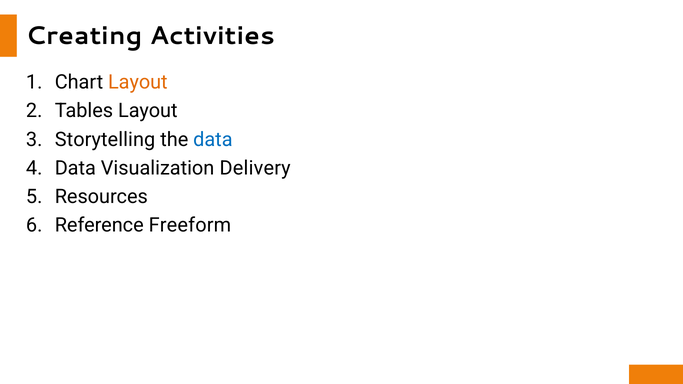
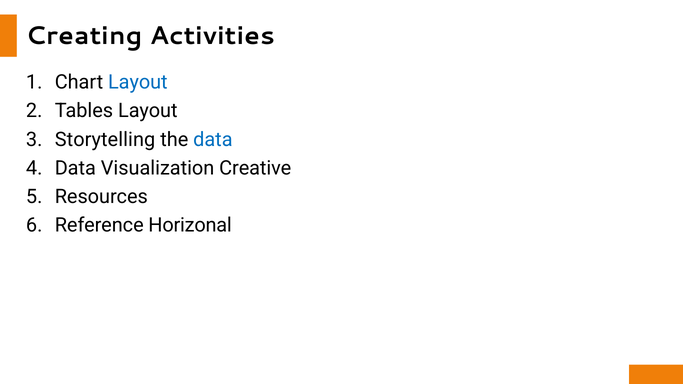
Layout colour: orange -> blue (138, 82)
Delivery: Delivery -> Creative (255, 168)
Freeform: Freeform -> Horizonal (190, 225)
